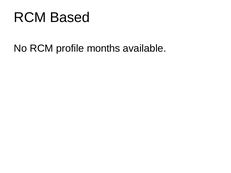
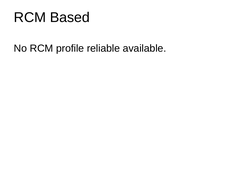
months: months -> reliable (103, 48)
